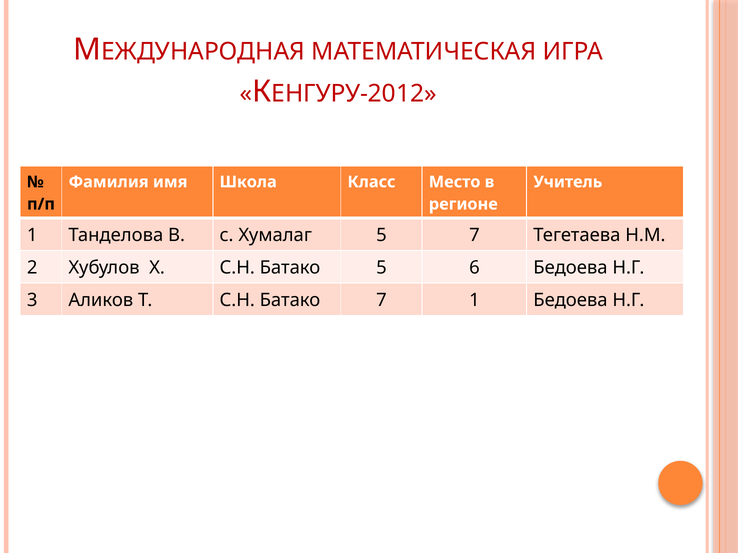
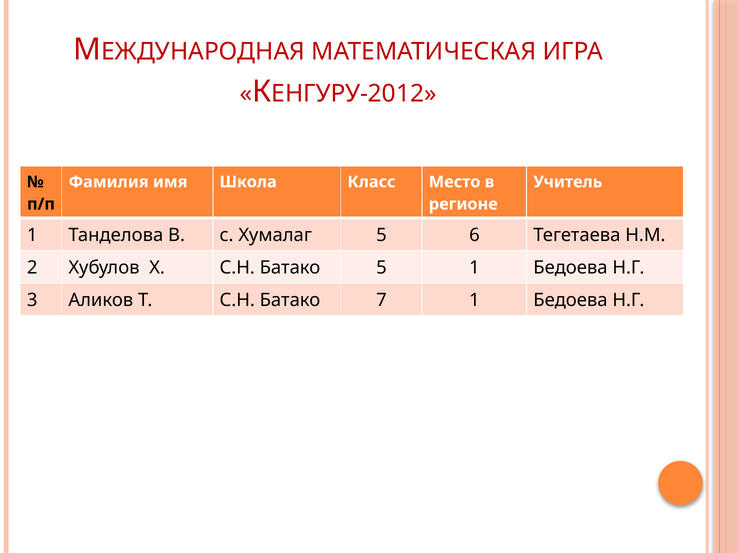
5 7: 7 -> 6 (474, 236)
5 6: 6 -> 1 (474, 268)
